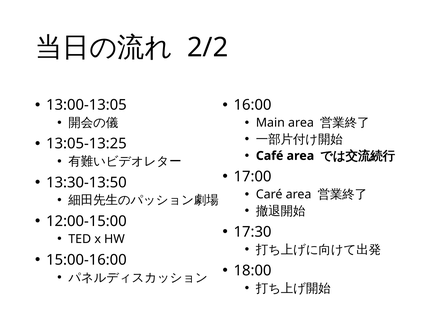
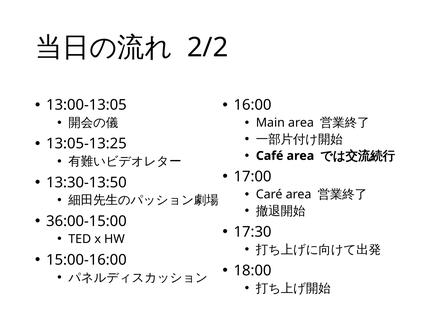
12:00-15:00: 12:00-15:00 -> 36:00-15:00 (86, 221)
